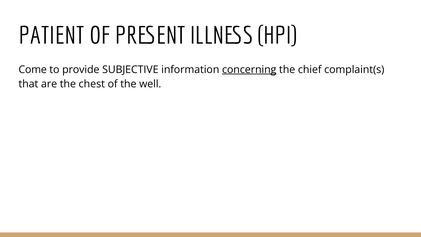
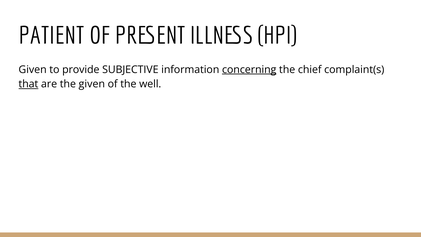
Come: Come -> Given (33, 70)
that underline: none -> present (28, 84)
the chest: chest -> given (92, 84)
